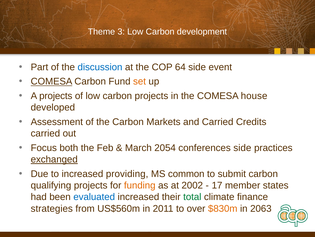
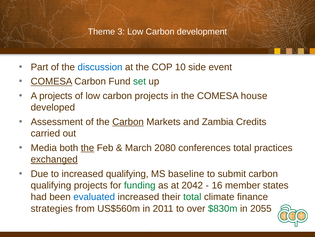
64: 64 -> 10 (180, 67)
set colour: orange -> green (140, 81)
Carbon underline: none -> present (128, 122)
and Carried: Carried -> Zambia (218, 122)
Focus: Focus -> Media (44, 147)
the underline: none -> present (87, 147)
2054: 2054 -> 2080 (165, 147)
conferences side: side -> total (242, 147)
increased providing: providing -> qualifying (127, 173)
common: common -> baseline (186, 173)
funding colour: orange -> green (140, 185)
2002: 2002 -> 2042 (192, 185)
17: 17 -> 16 (217, 185)
$830m colour: orange -> green (223, 208)
2063: 2063 -> 2055 (261, 208)
